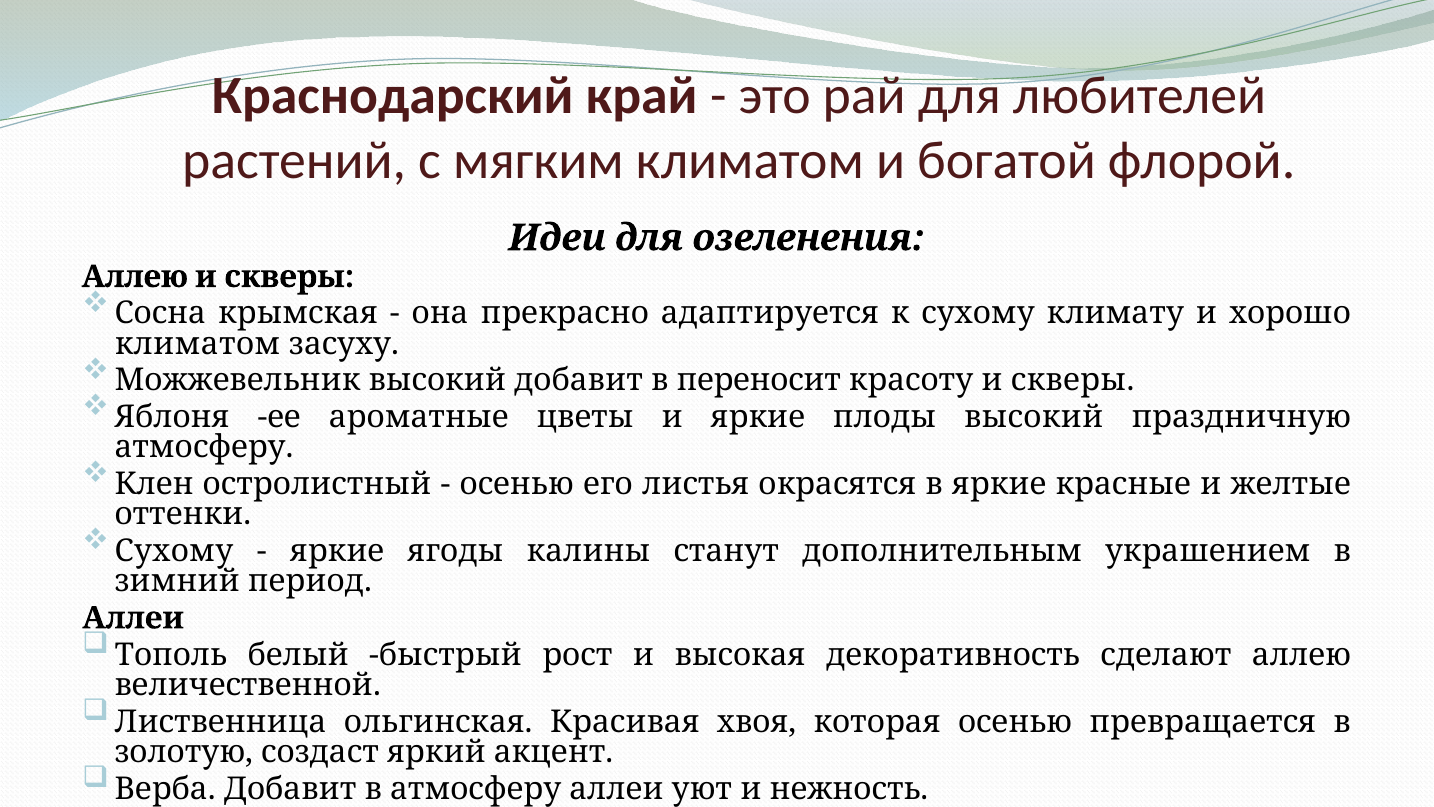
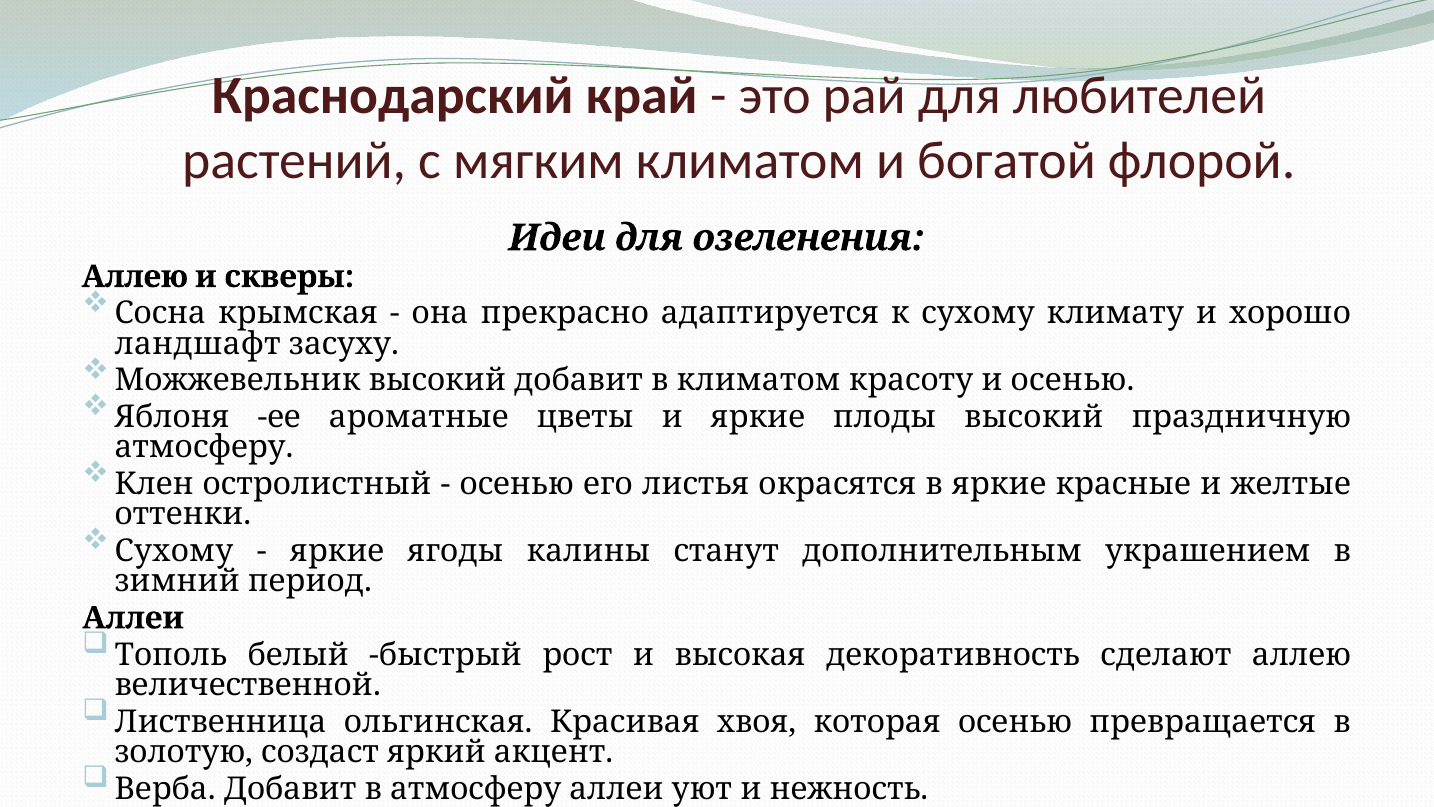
климатом: климатом -> ландшафт (198, 343)
в переносит: переносит -> климатом (759, 380)
красоту и скверы: скверы -> осенью (1073, 380)
